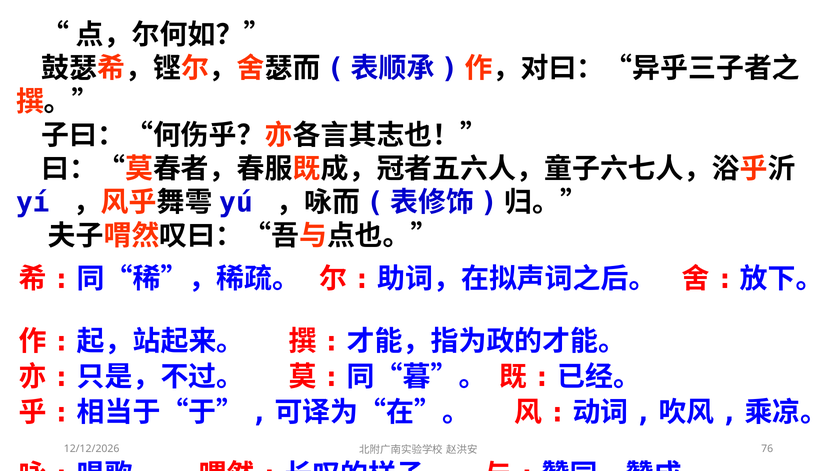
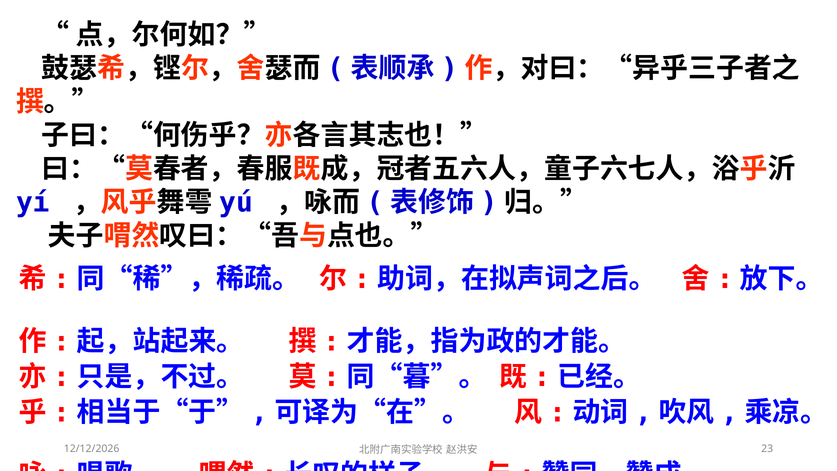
76: 76 -> 23 (767, 449)
